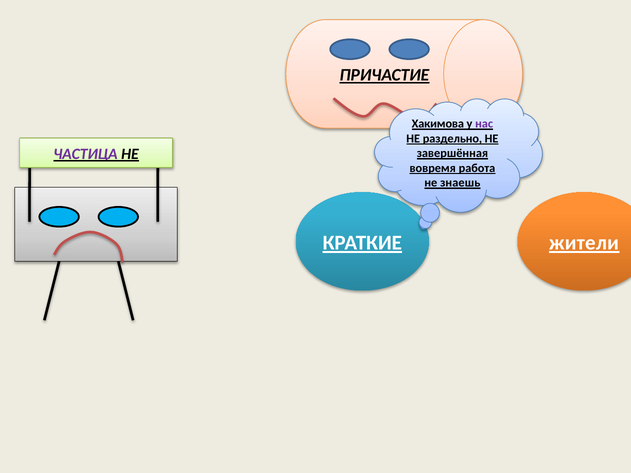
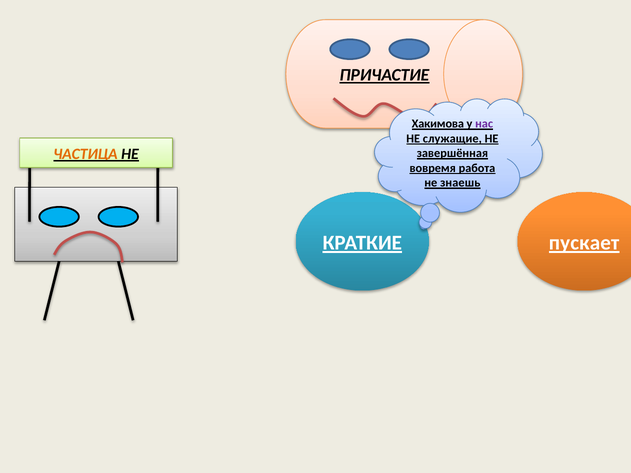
раздельно: раздельно -> служащие (452, 139)
ЧАСТИЦА colour: purple -> orange (85, 154)
жители: жители -> пускает (584, 243)
